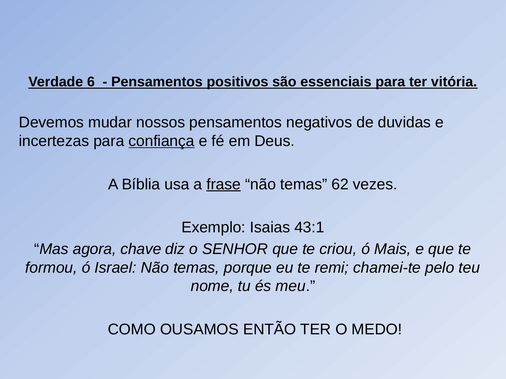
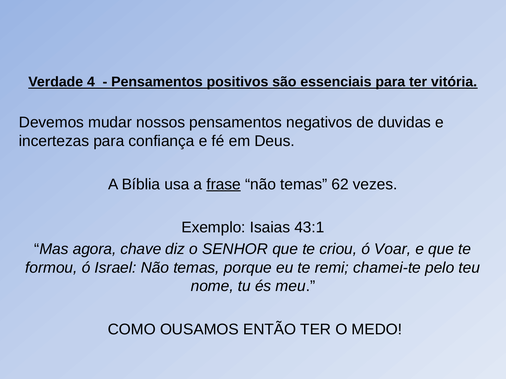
6: 6 -> 4 (91, 82)
confiança underline: present -> none (162, 141)
Mais: Mais -> Voar (393, 249)
